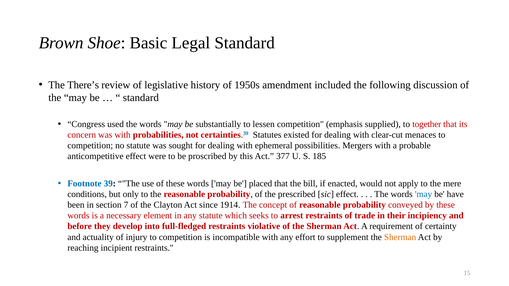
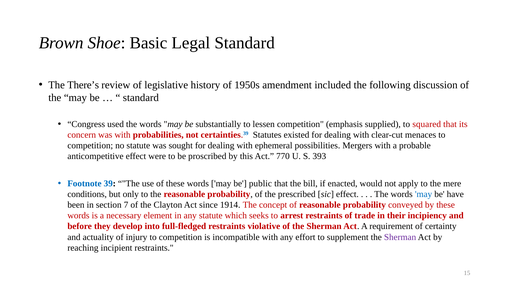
together: together -> squared (427, 124)
377: 377 -> 770 (283, 156)
185: 185 -> 393 (319, 156)
placed: placed -> public (260, 184)
Sherman colour: orange -> purple (400, 237)
